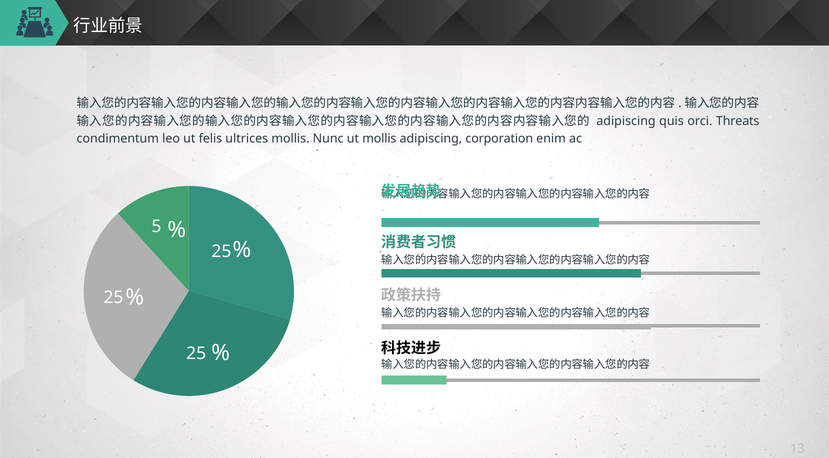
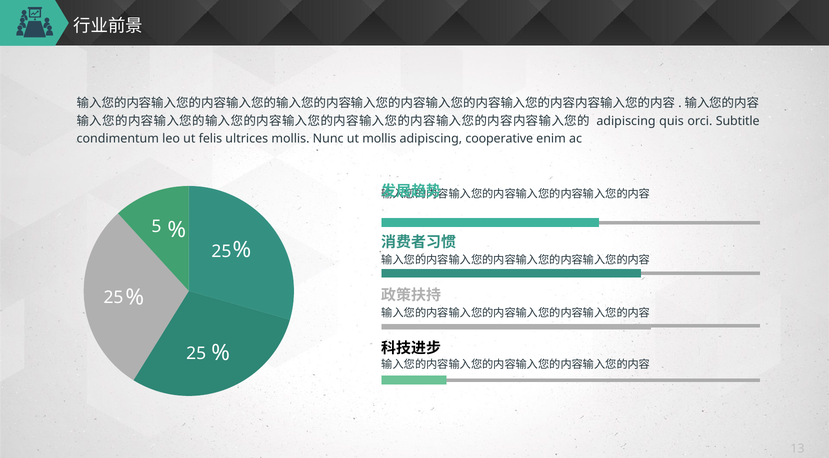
Threats: Threats -> Subtitle (738, 121)
corporation: corporation -> cooperative (499, 139)
